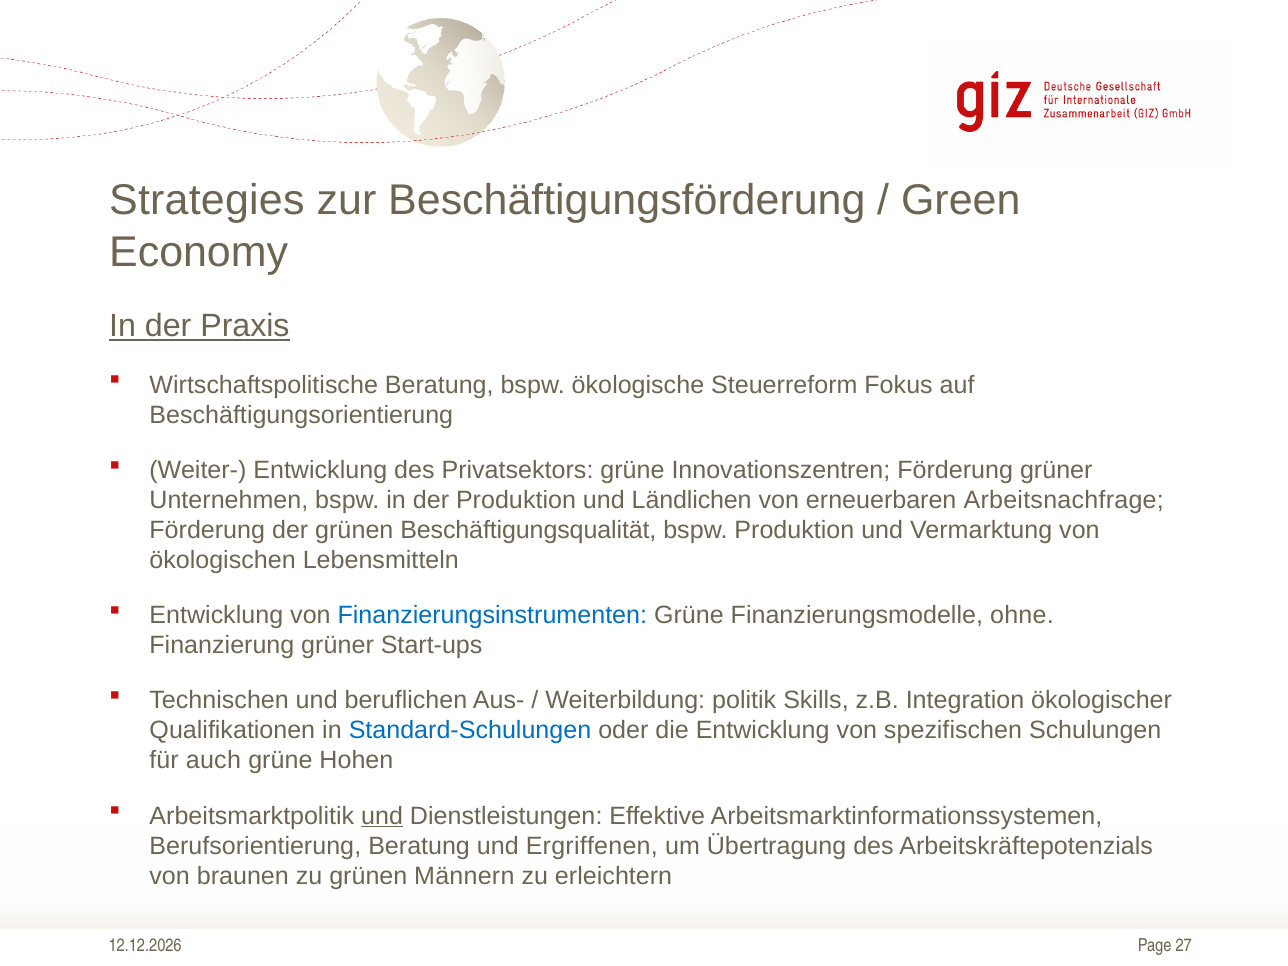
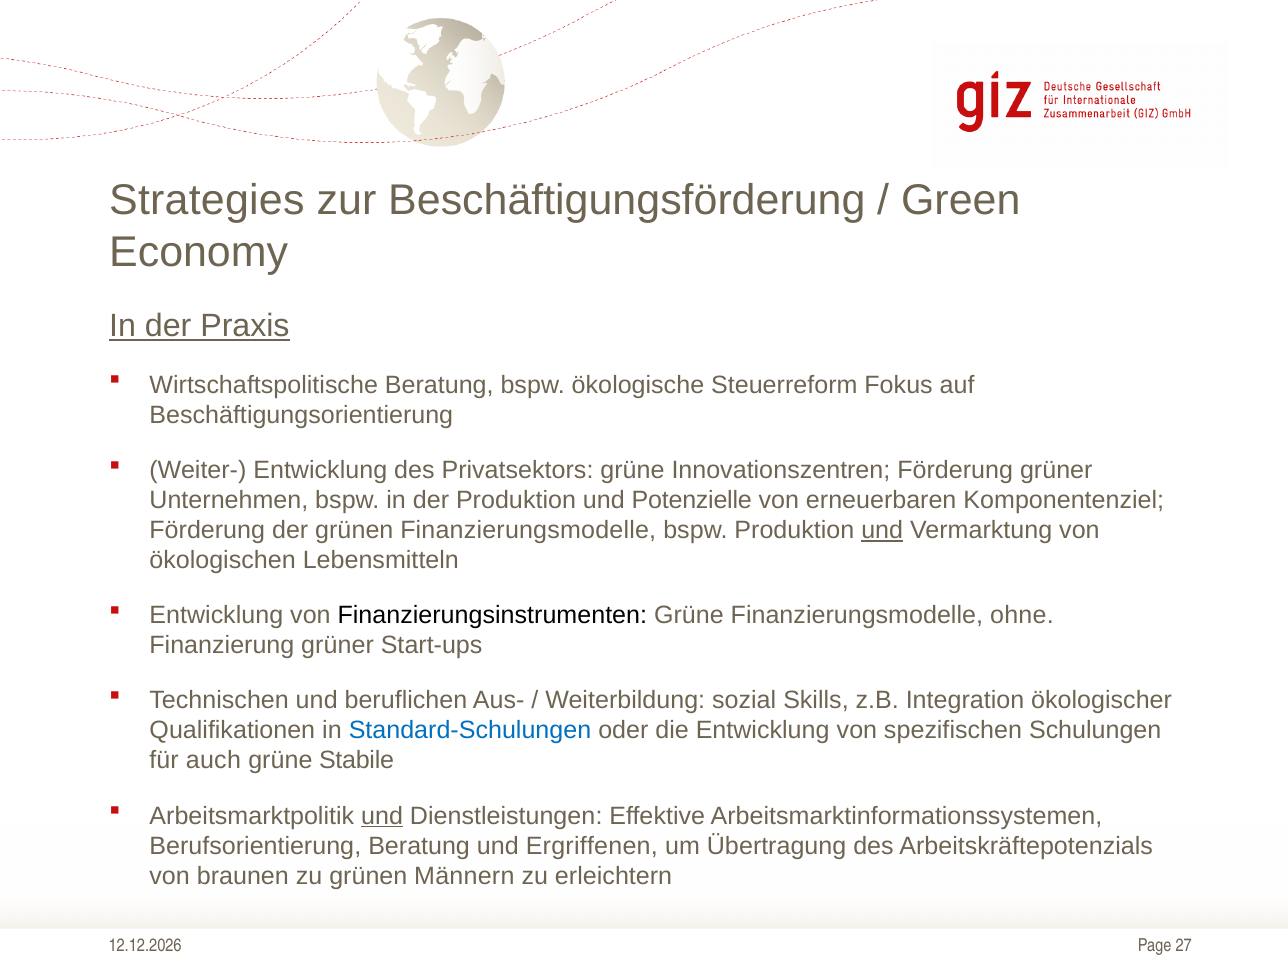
Ländlichen: Ländlichen -> Potenzielle (692, 500)
Arbeitsnachfrage: Arbeitsnachfrage -> Komponentenziel (1064, 500)
grünen Beschäftigungsqualität: Beschäftigungsqualität -> Finanzierungsmodelle (528, 530)
und underline: none -> present (882, 530)
Finanzierungsinstrumenten colour: blue -> black (492, 615)
politik: politik -> sozial (744, 700)
Hohen: Hohen -> Stabile (357, 761)
